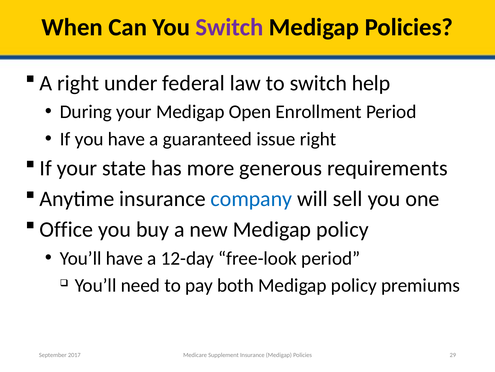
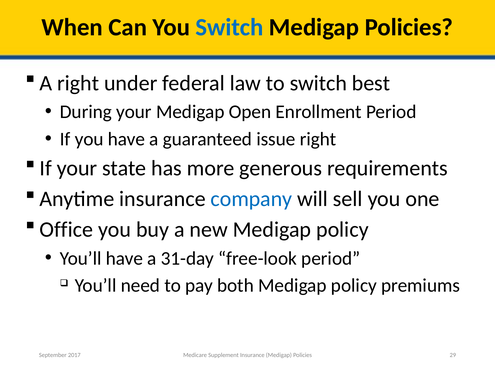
Switch colour: purple -> blue (230, 27)
help: help -> best (371, 83)
12-day: 12-day -> 31-day (187, 258)
